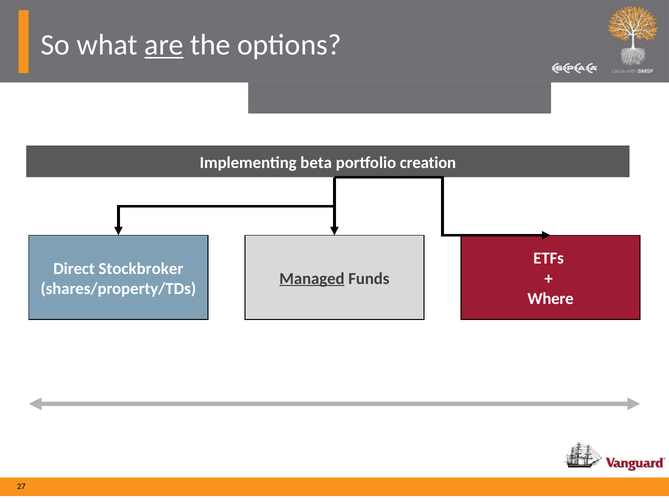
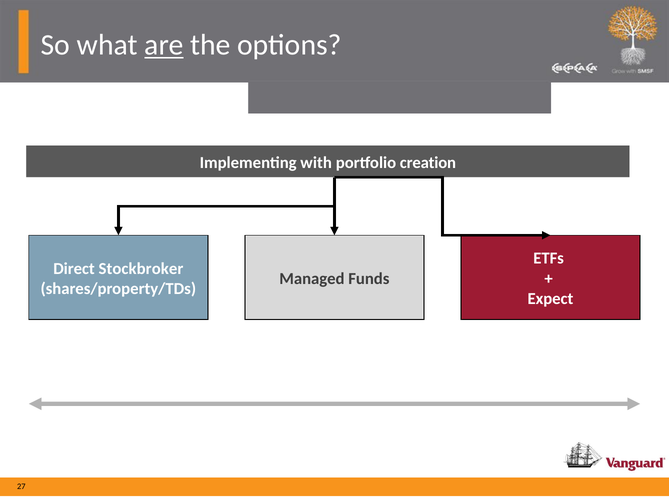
beta: beta -> with (316, 162)
Managed underline: present -> none (312, 278)
Where: Where -> Expect (550, 298)
